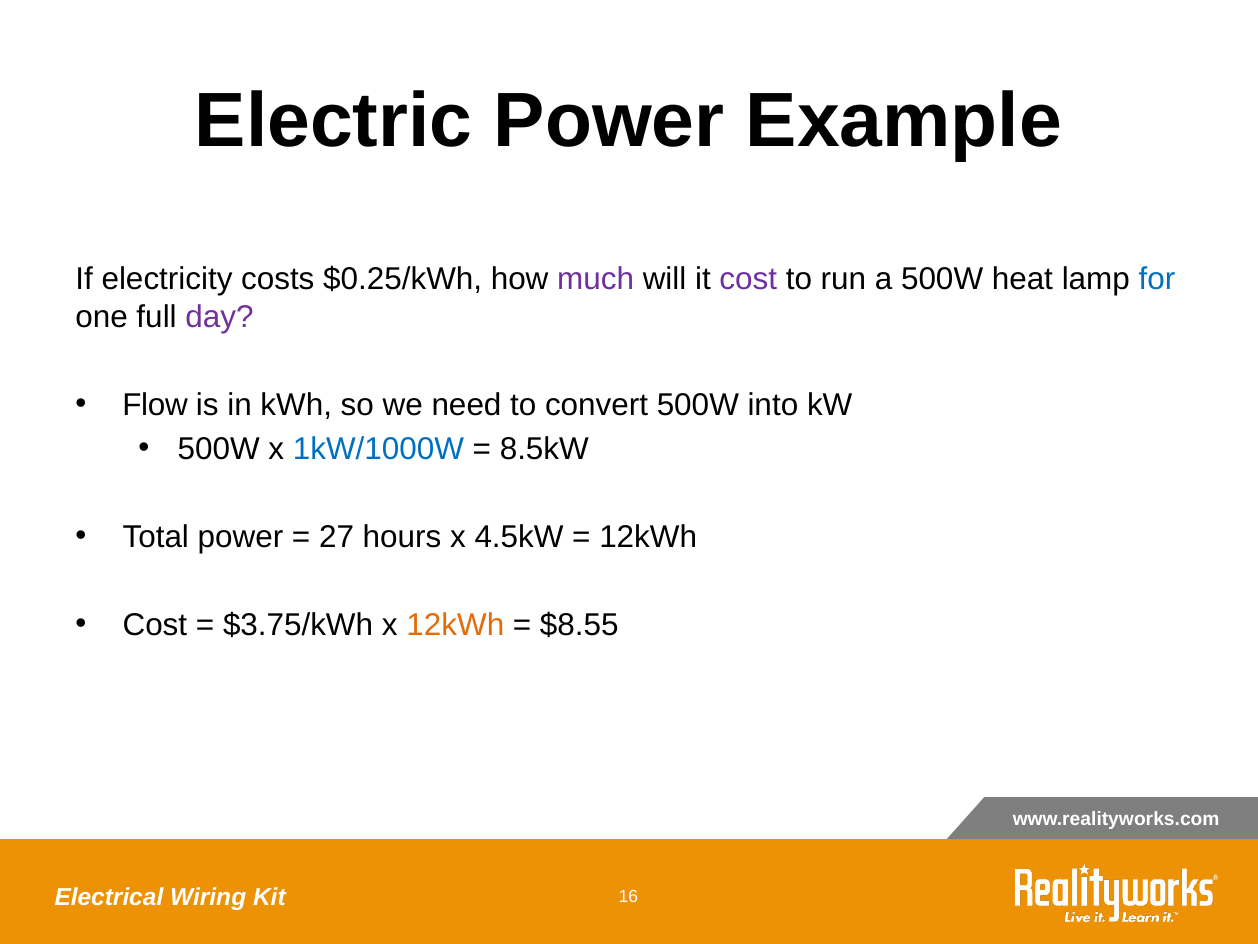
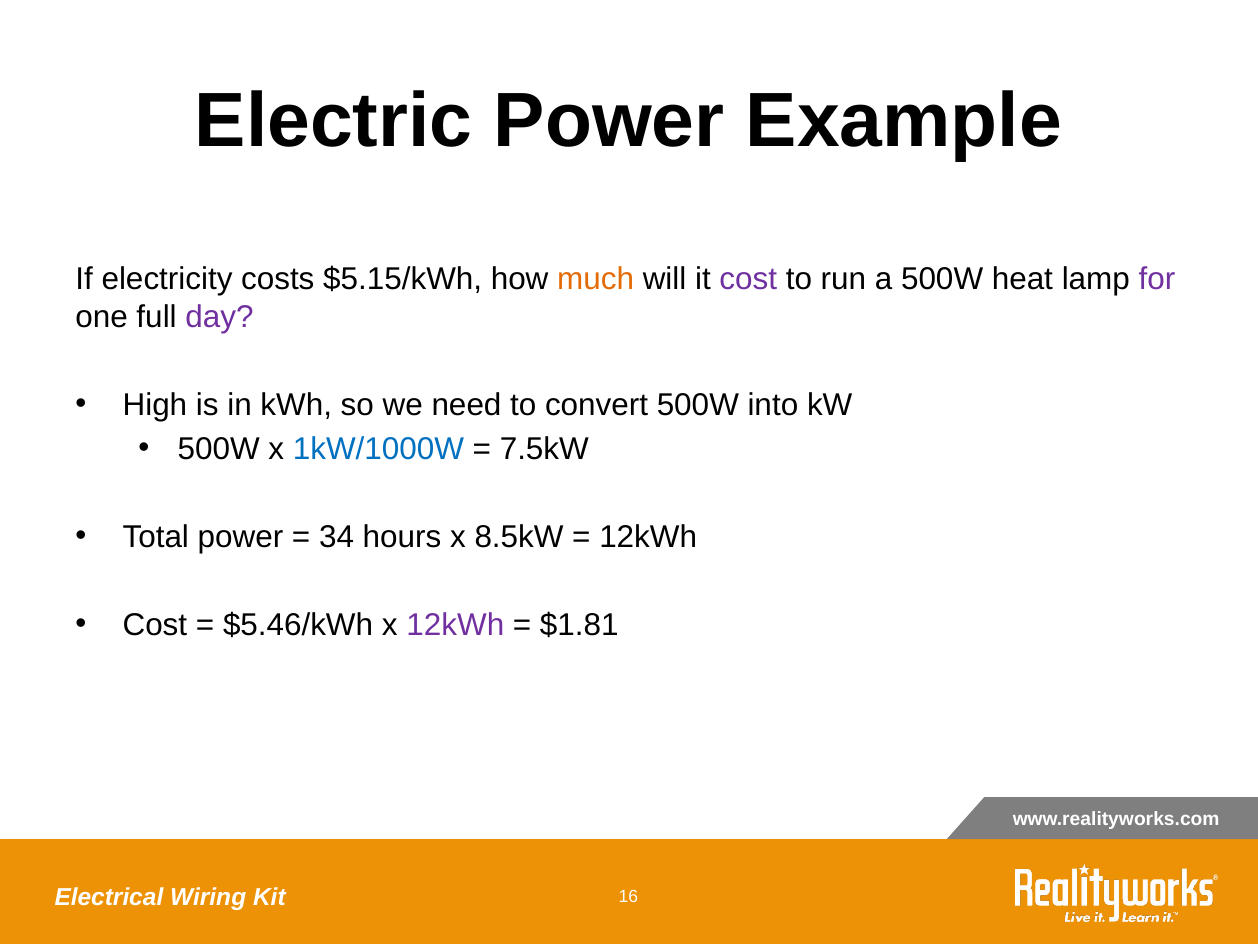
$0.25/kWh: $0.25/kWh -> $5.15/kWh (403, 279)
much colour: purple -> orange (596, 279)
for colour: blue -> purple (1157, 279)
Flow: Flow -> High (155, 405)
8.5kW: 8.5kW -> 7.5kW (544, 449)
27: 27 -> 34 (337, 537)
4.5kW: 4.5kW -> 8.5kW (519, 537)
$3.75/kWh: $3.75/kWh -> $5.46/kWh (298, 625)
12kWh colour: orange -> purple (455, 625)
$8.55: $8.55 -> $1.81 (579, 625)
